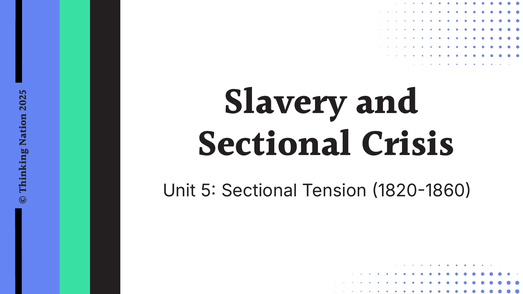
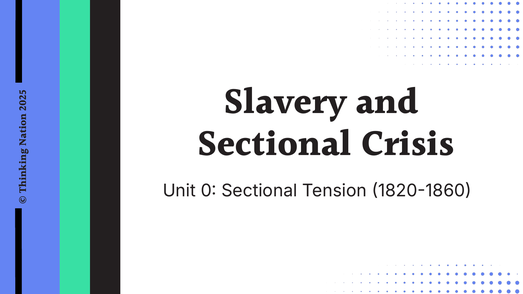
Unit 5: 5 -> 0 (209, 191)
